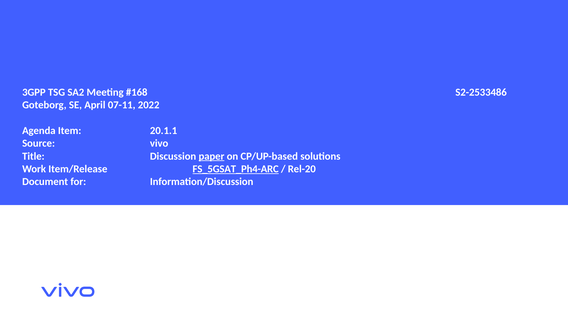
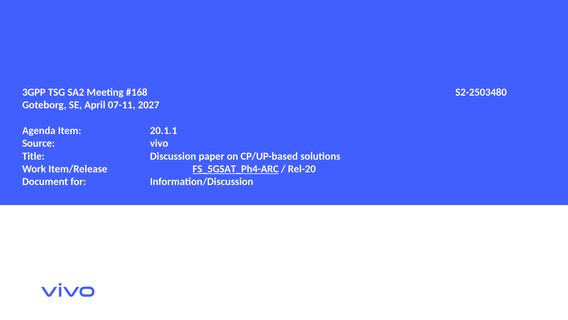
S2-2533486: S2-2533486 -> S2-2503480 (481, 92)
2022: 2022 -> 2027 (149, 105)
paper underline: present -> none (211, 156)
